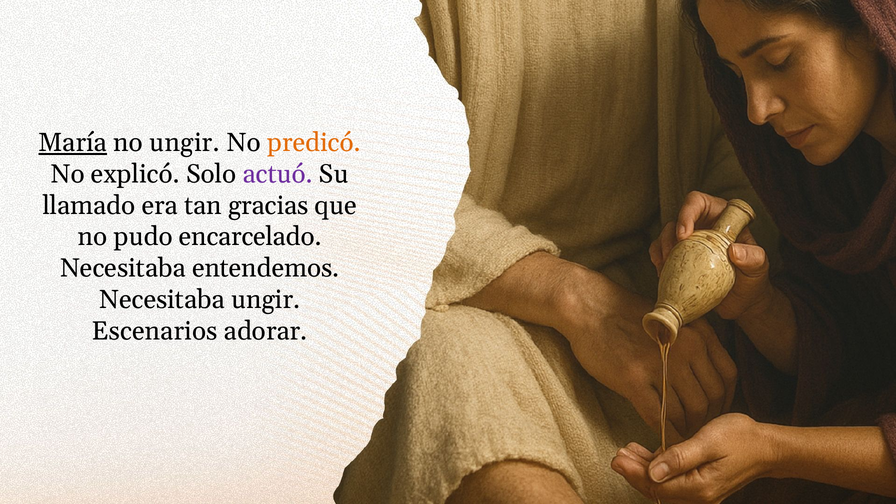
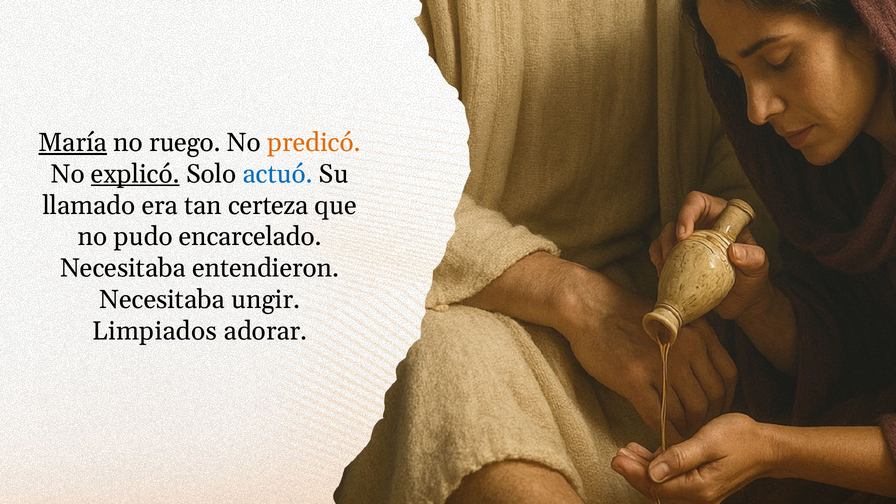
no ungir: ungir -> ruego (185, 143)
explicó underline: none -> present (135, 174)
actuó colour: purple -> blue (278, 174)
gracias: gracias -> certeza (268, 205)
entendemos: entendemos -> entendieron (266, 268)
Escenarios: Escenarios -> Limpiados (155, 331)
